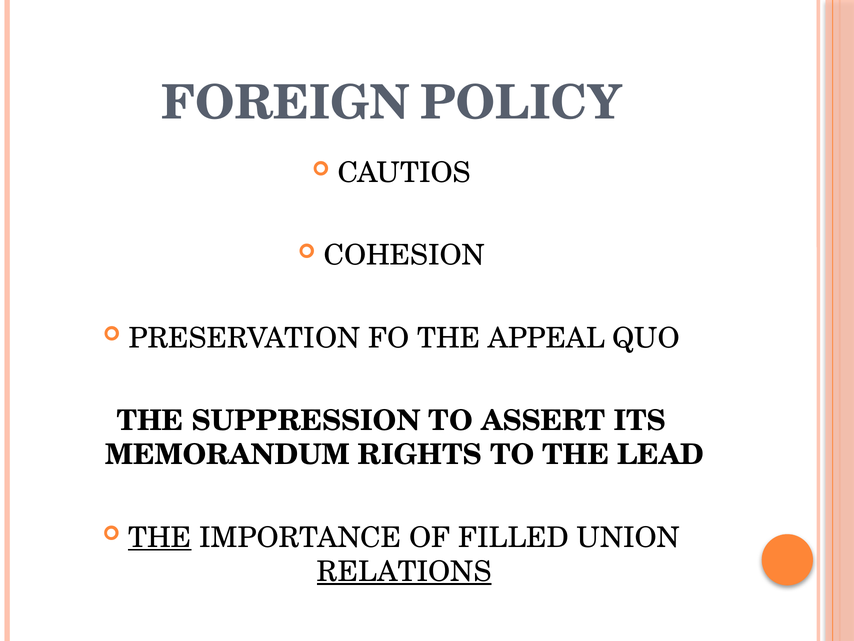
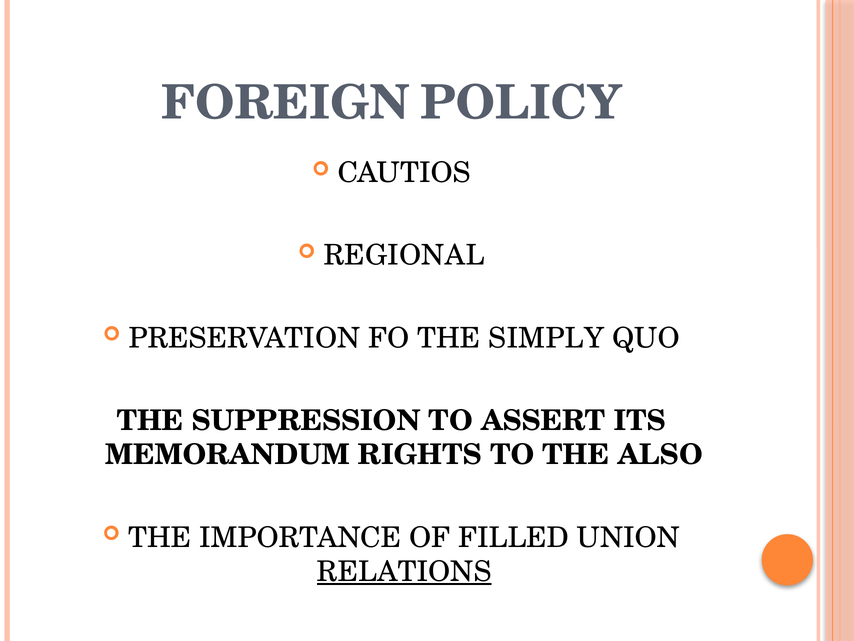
COHESION: COHESION -> REGIONAL (404, 255)
APPEAL: APPEAL -> SIMPLY (546, 338)
LEAD: LEAD -> ALSO (660, 455)
THE underline: present -> none (160, 537)
